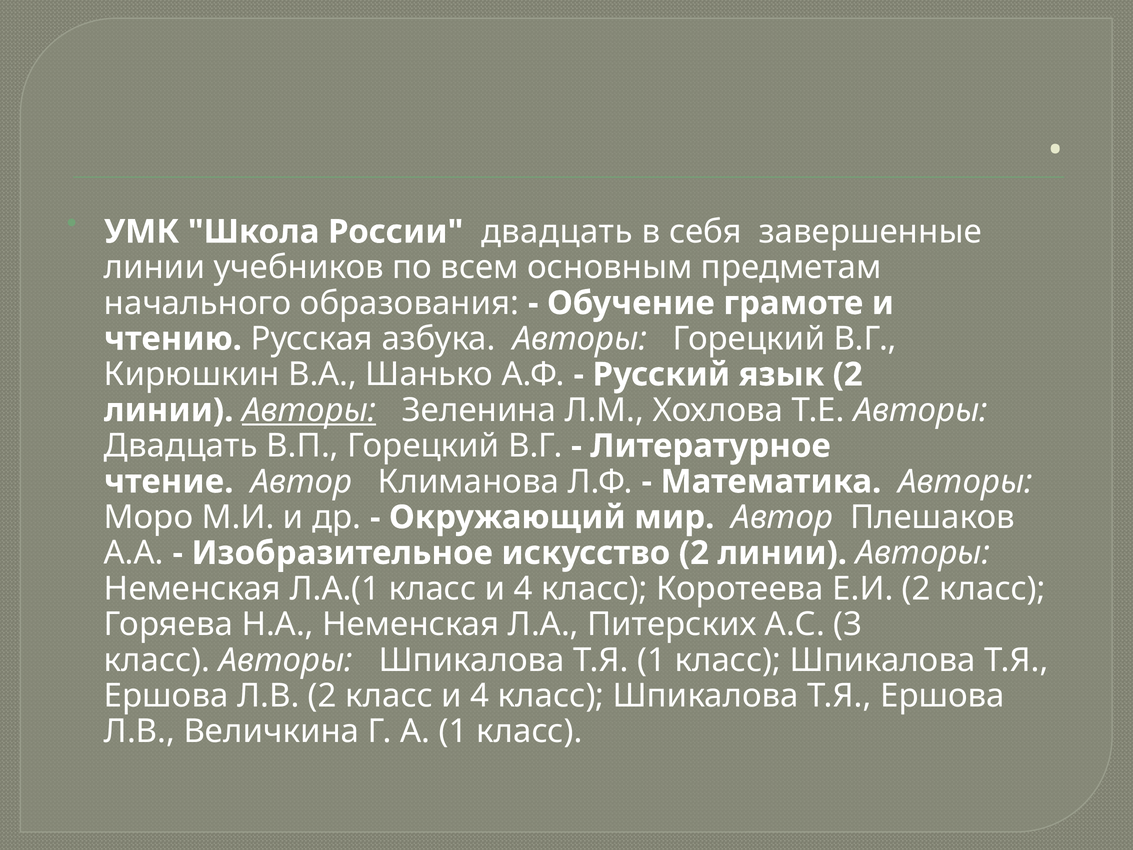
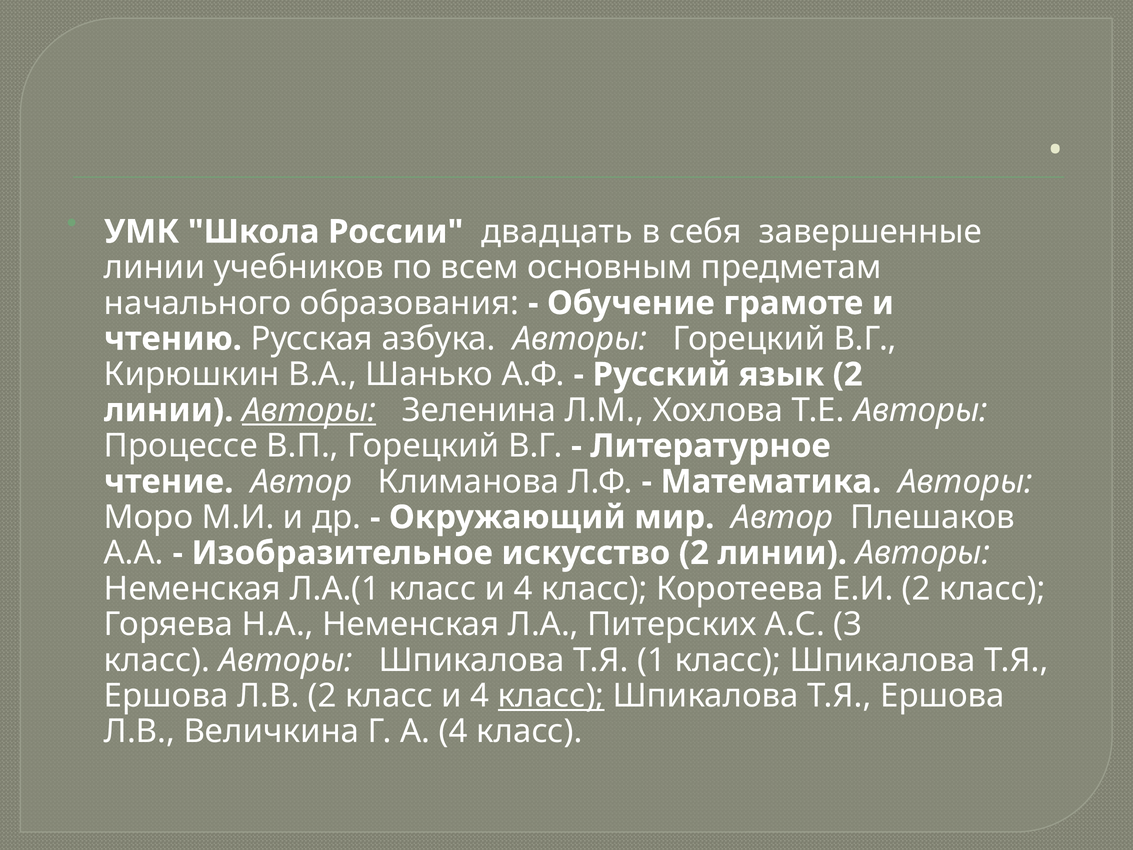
Двадцать: Двадцать -> Процессе (181, 446)
класс underline: none -> present (551, 696)
А 1: 1 -> 4 (453, 731)
